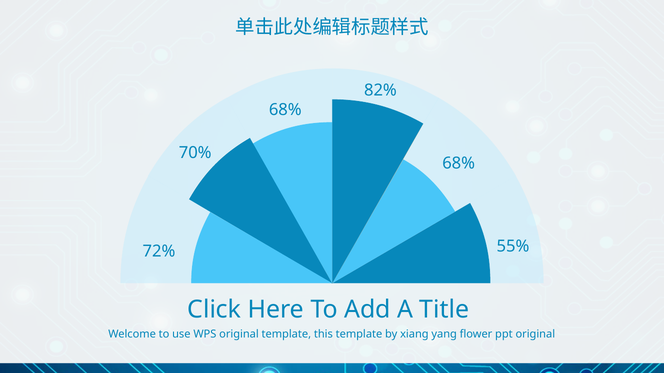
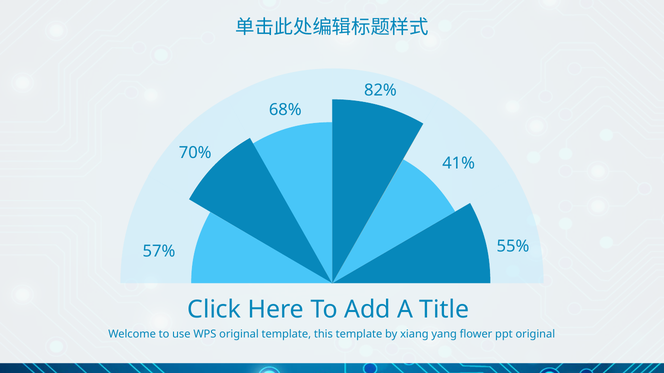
68%: 68% -> 41% (459, 164)
72%: 72% -> 57% (159, 251)
